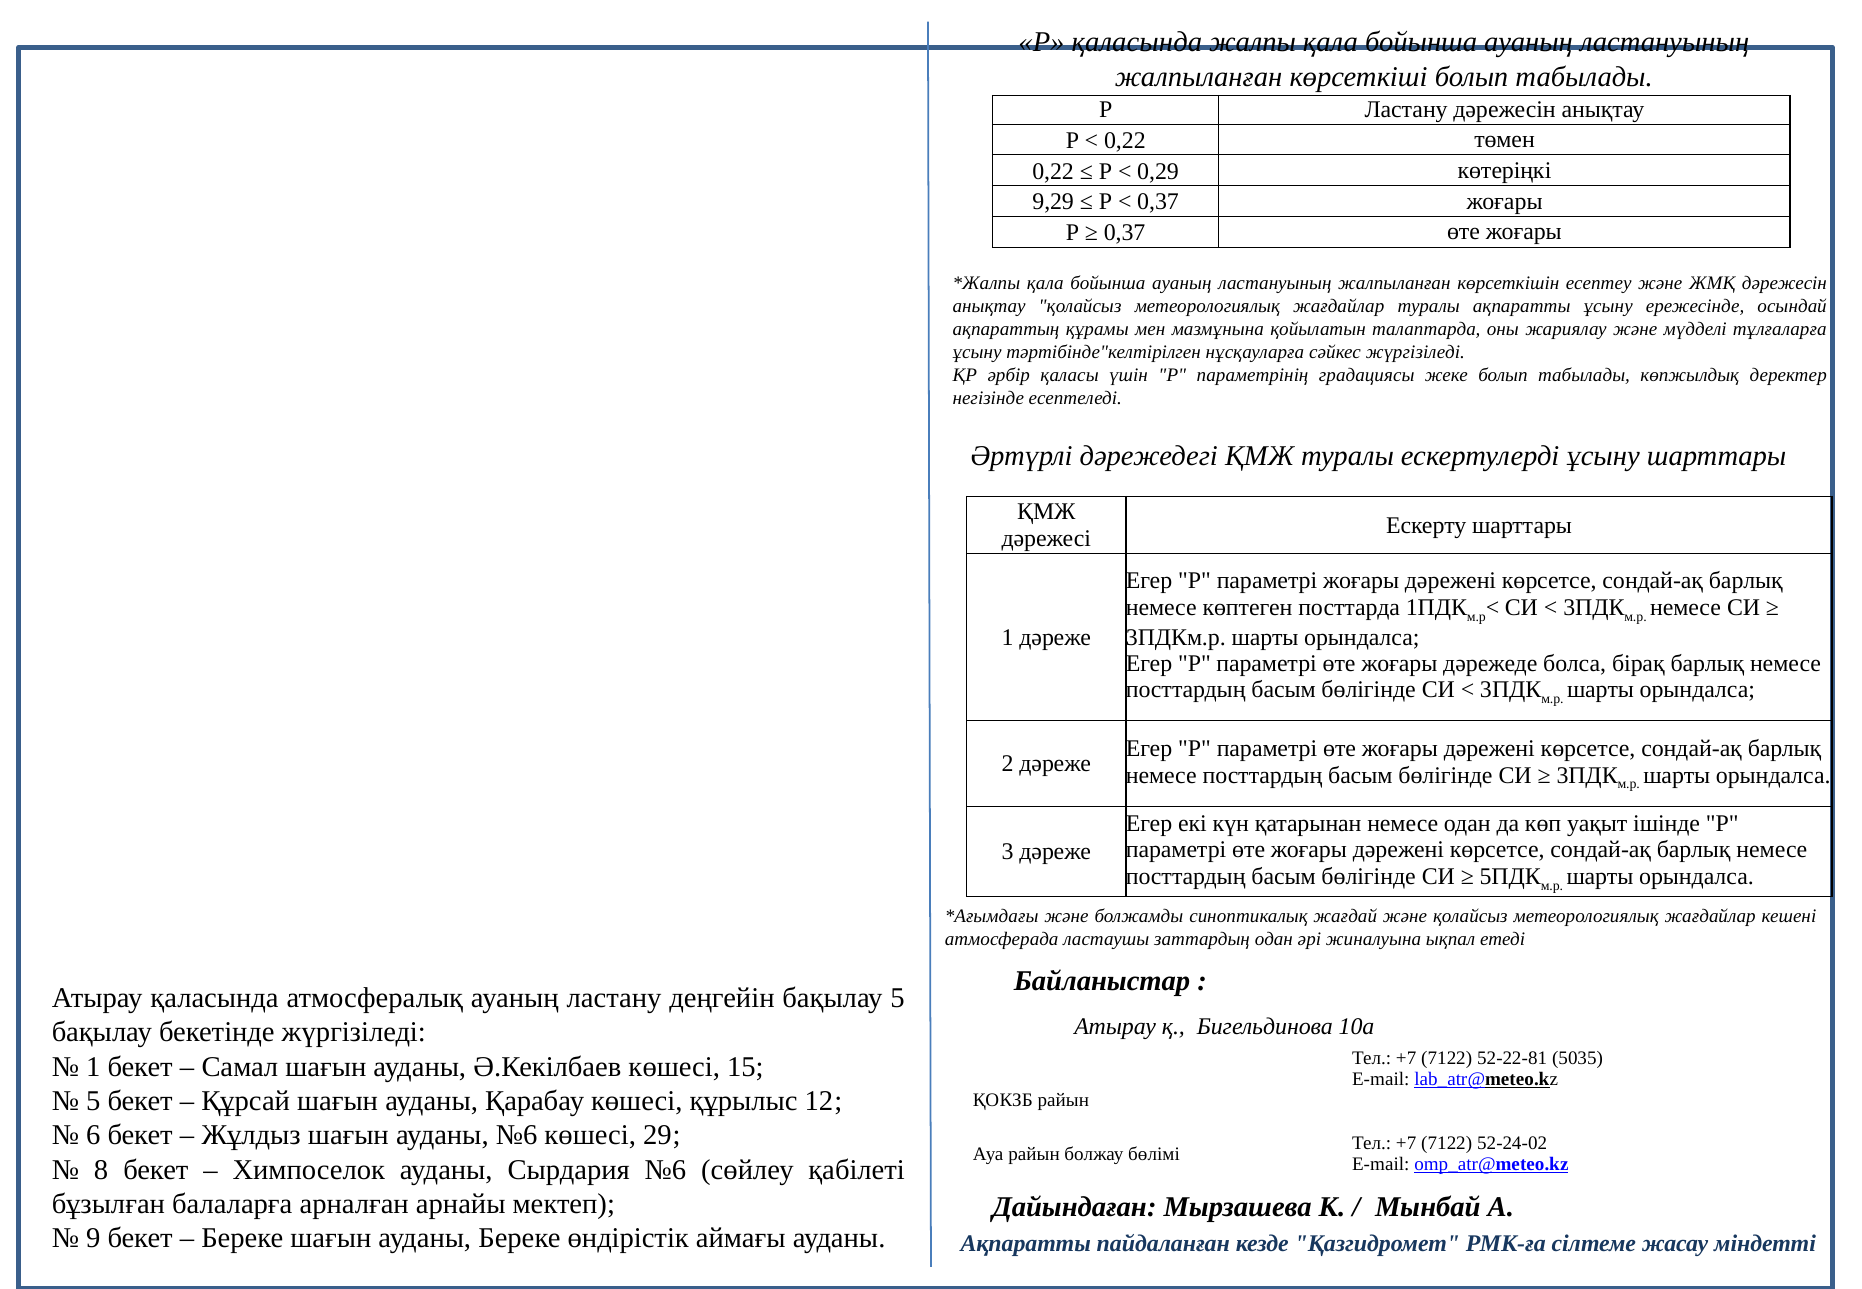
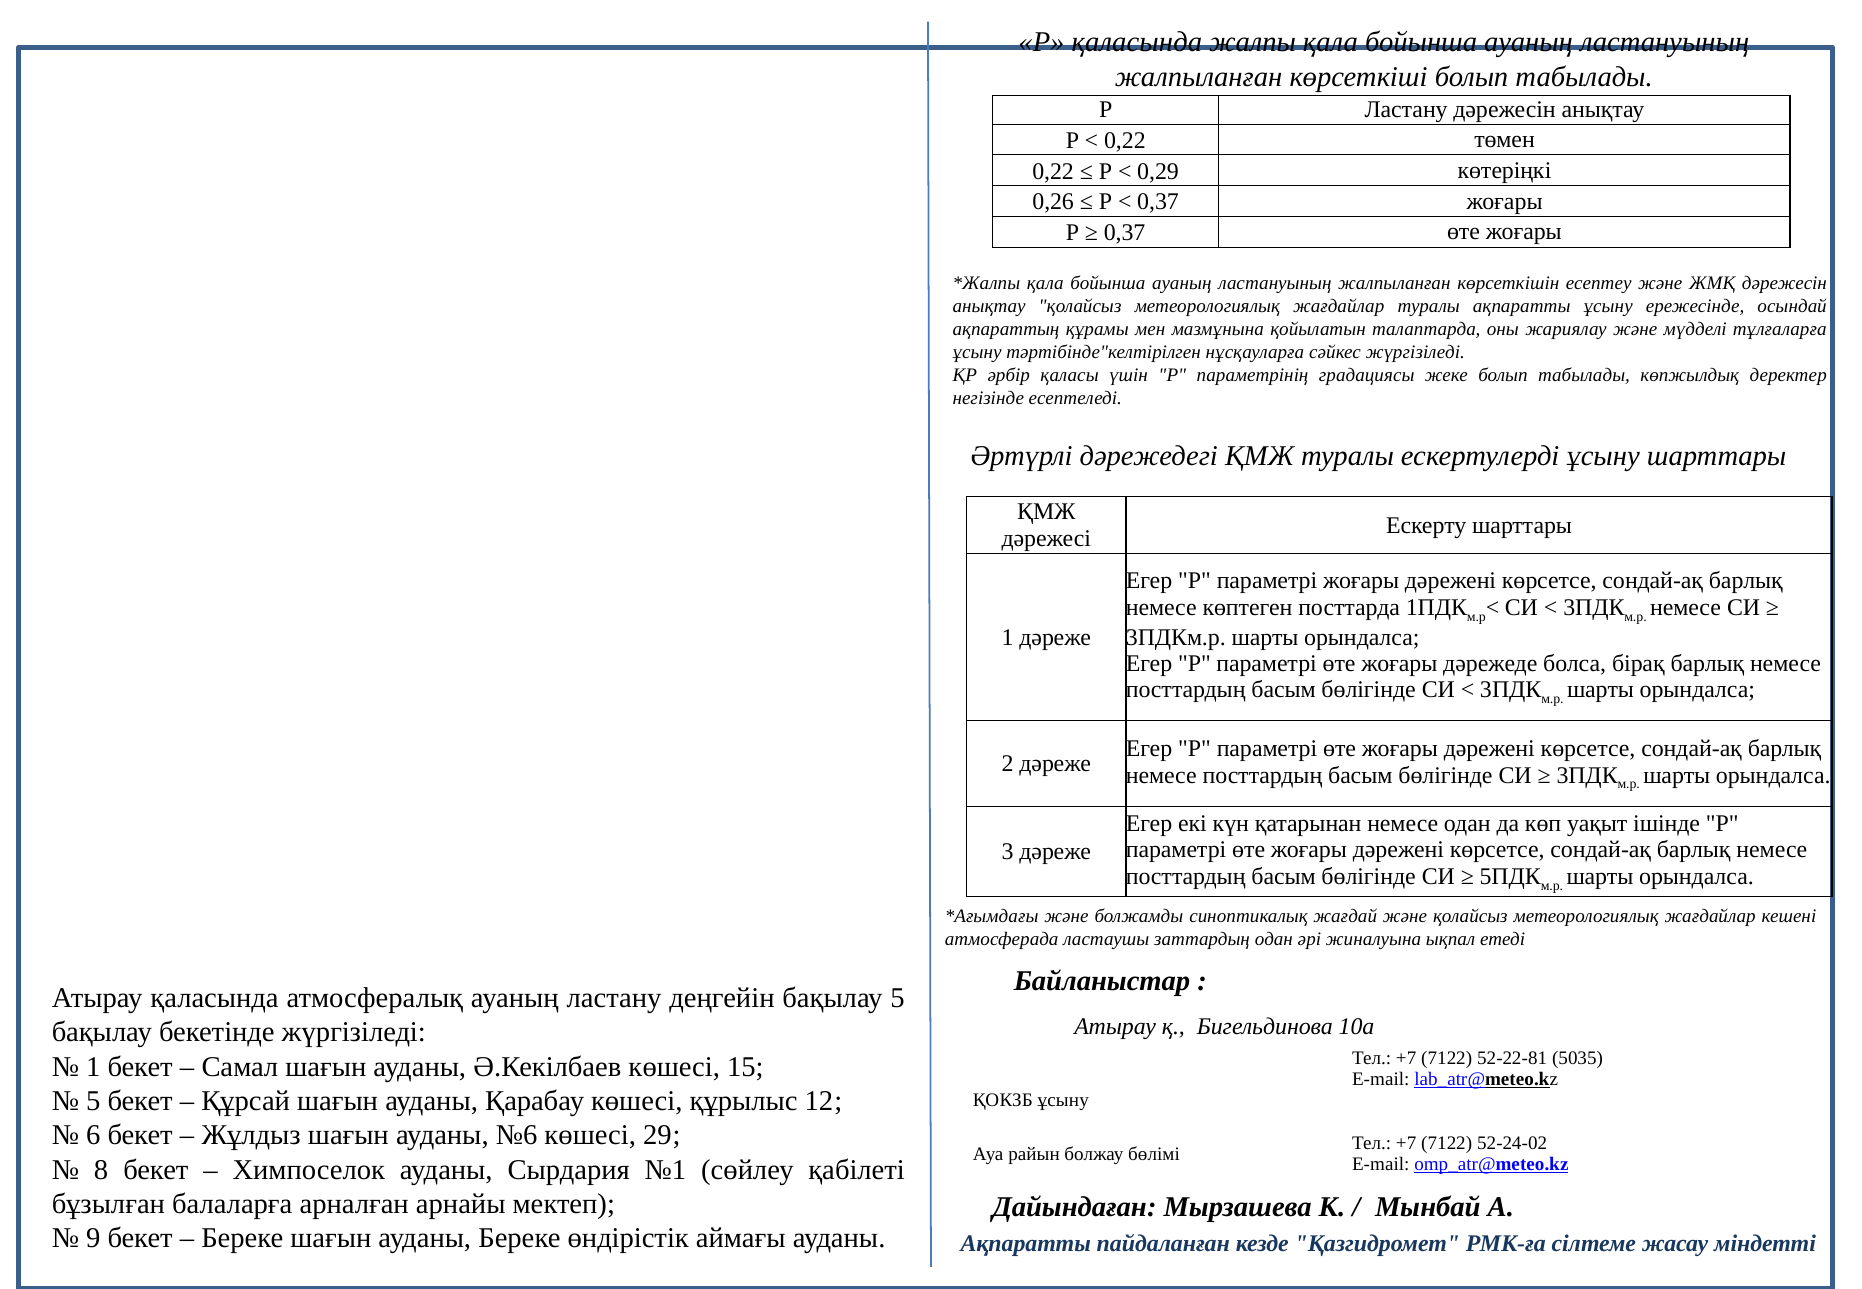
9,29: 9,29 -> 0,26 (1053, 202)
ҚОКЗБ райын: райын -> ұсыну (1063, 1101)
Сырдария №6: №6 -> №1 (665, 1170)
